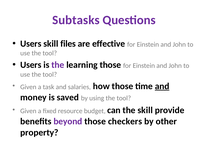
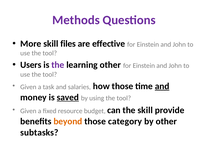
Subtasks: Subtasks -> Methods (76, 20)
Users: Users -> More (31, 44)
learning those: those -> other (110, 65)
saved underline: none -> present (68, 97)
beyond colour: purple -> orange (68, 121)
checkers: checkers -> category (125, 121)
property: property -> subtasks (39, 132)
